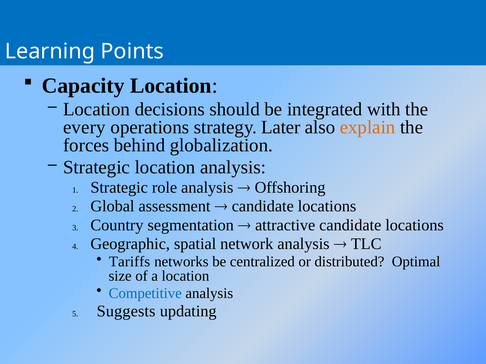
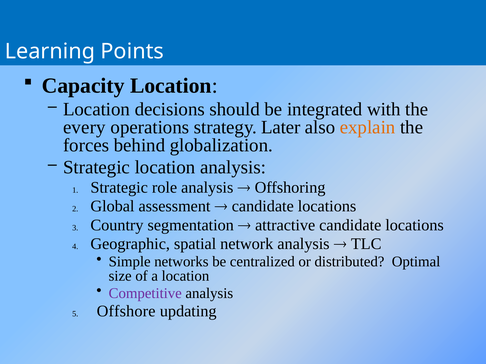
Tariffs: Tariffs -> Simple (130, 262)
Competitive colour: blue -> purple (145, 294)
Suggests: Suggests -> Offshore (126, 312)
